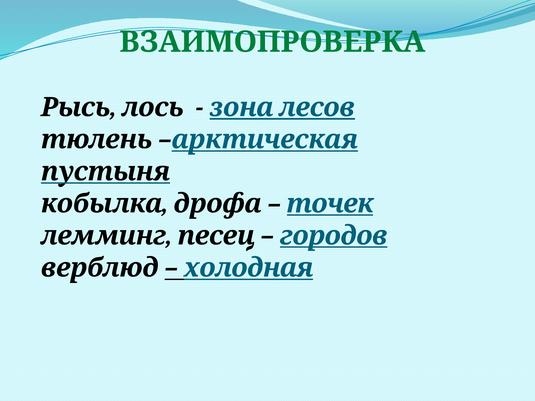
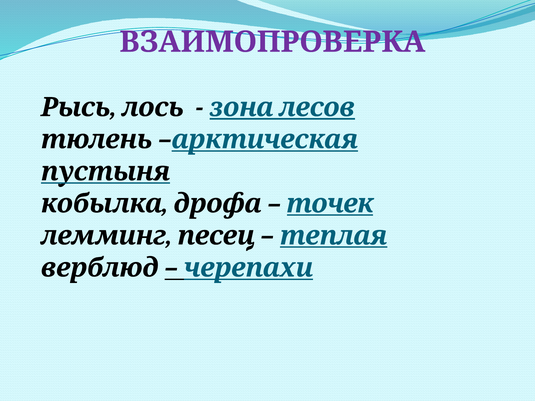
ВЗАИМОПРОВЕРКА colour: green -> purple (272, 42)
городов: городов -> теплая (334, 236)
холодная: холодная -> черепахи (249, 268)
